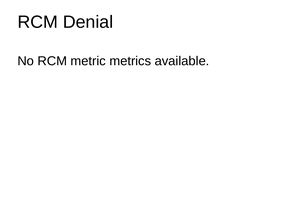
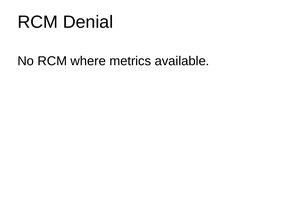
metric: metric -> where (88, 61)
